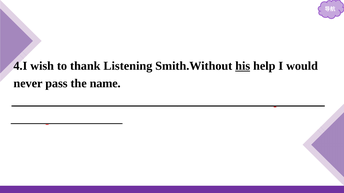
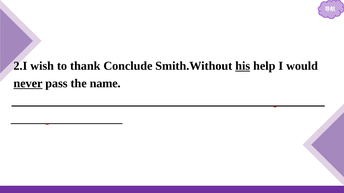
4.I: 4.I -> 2.I (20, 66)
Listening: Listening -> Conclude (128, 66)
never underline: none -> present (28, 84)
